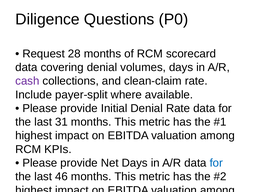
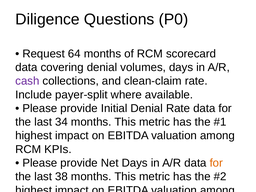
28: 28 -> 64 (74, 54)
31: 31 -> 34 (61, 122)
for colour: blue -> orange (216, 163)
46: 46 -> 38 (61, 177)
